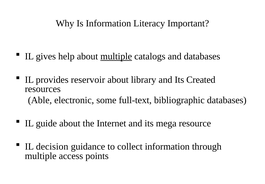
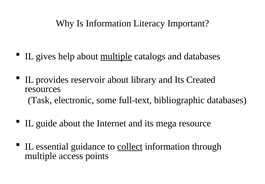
Able: Able -> Task (40, 100)
decision: decision -> essential (52, 146)
collect underline: none -> present (130, 146)
